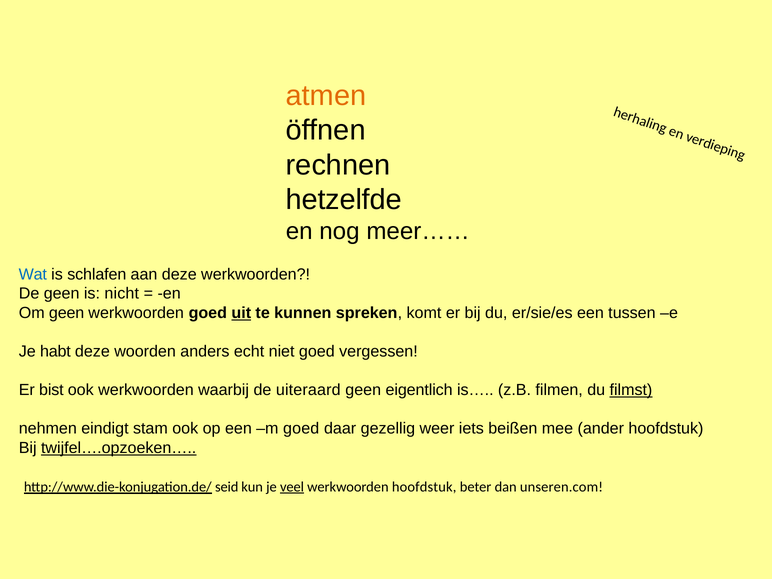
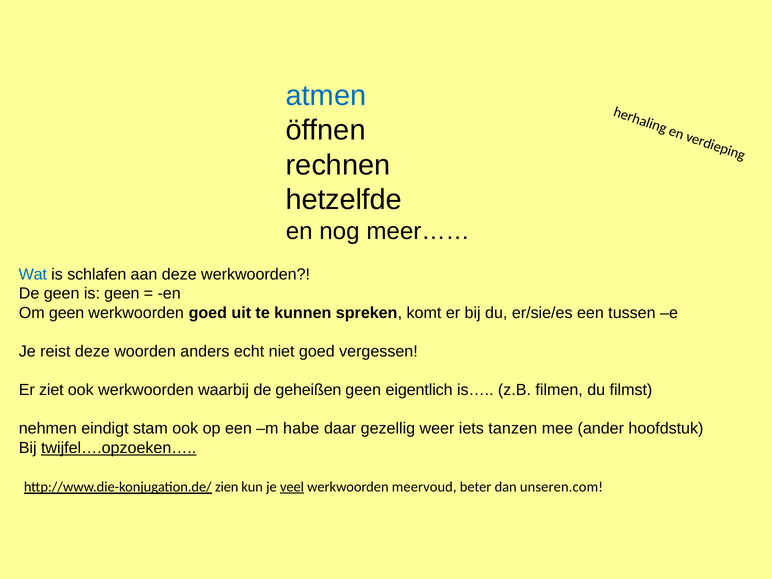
atmen colour: orange -> blue (326, 96)
is nicht: nicht -> geen (122, 294)
uit underline: present -> none (241, 313)
habt: habt -> reist (55, 351)
bist: bist -> ziet (51, 390)
uiteraard: uiteraard -> geheißen (308, 390)
filmst underline: present -> none (631, 390)
m goed: goed -> habe (301, 429)
beißen: beißen -> tanzen (513, 429)
seid: seid -> zien (227, 487)
werkwoorden hoofdstuk: hoofdstuk -> meervoud (424, 487)
